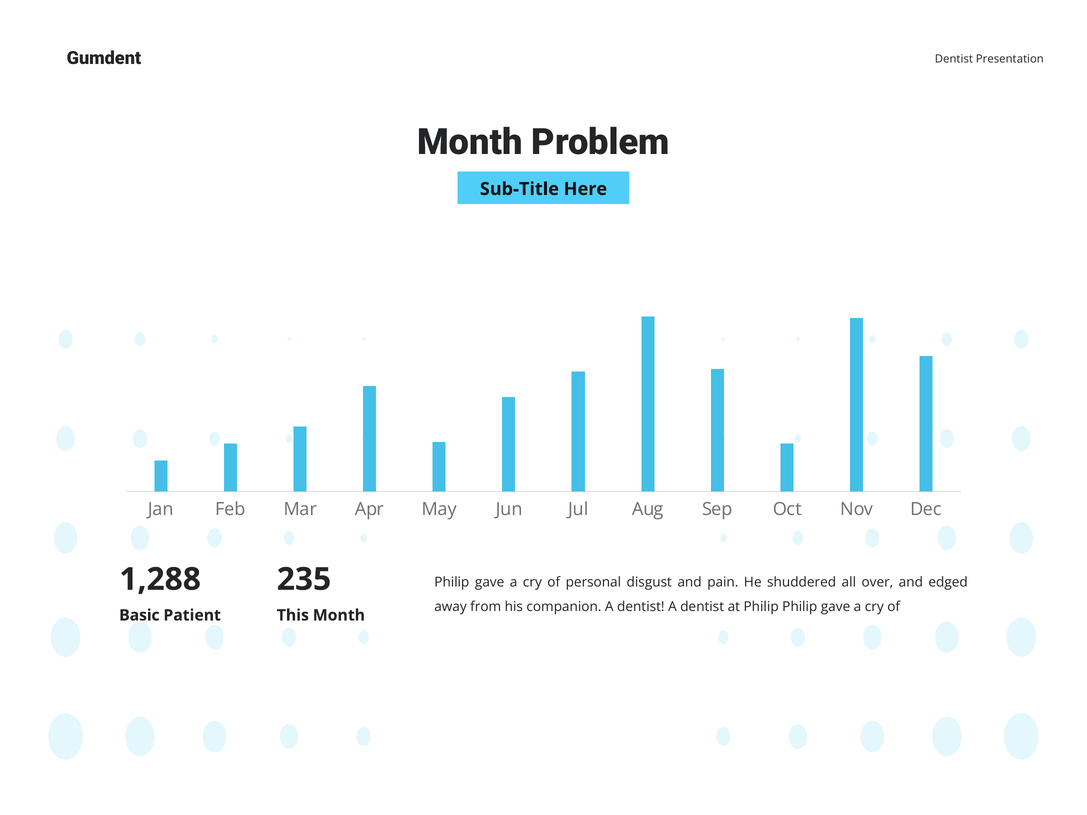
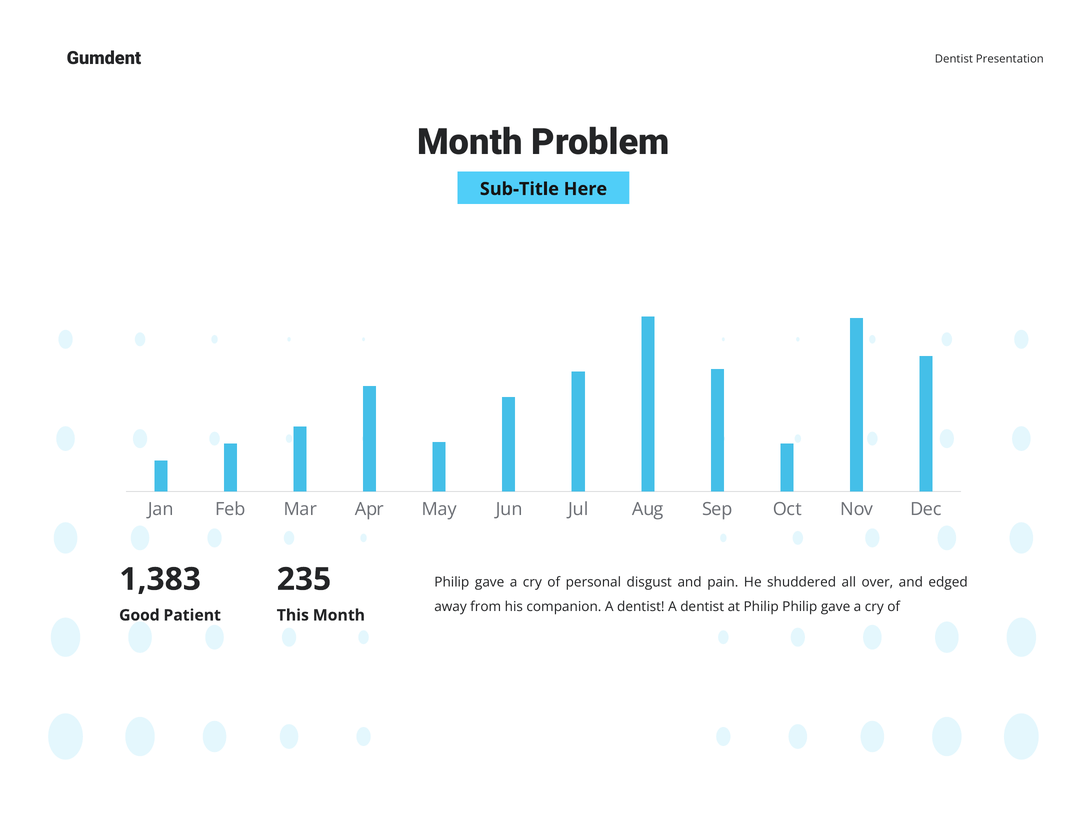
1,288: 1,288 -> 1,383 (160, 580)
Basic: Basic -> Good (139, 615)
